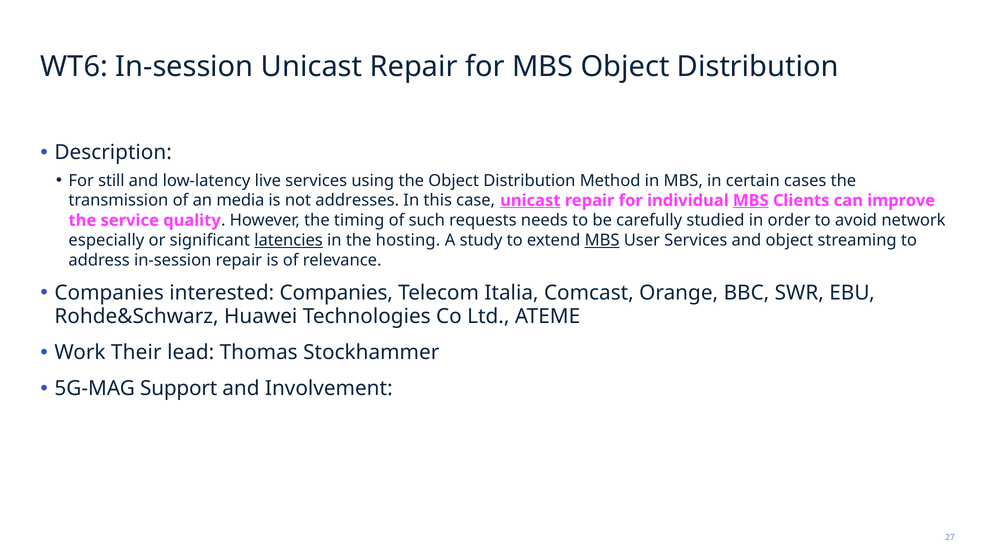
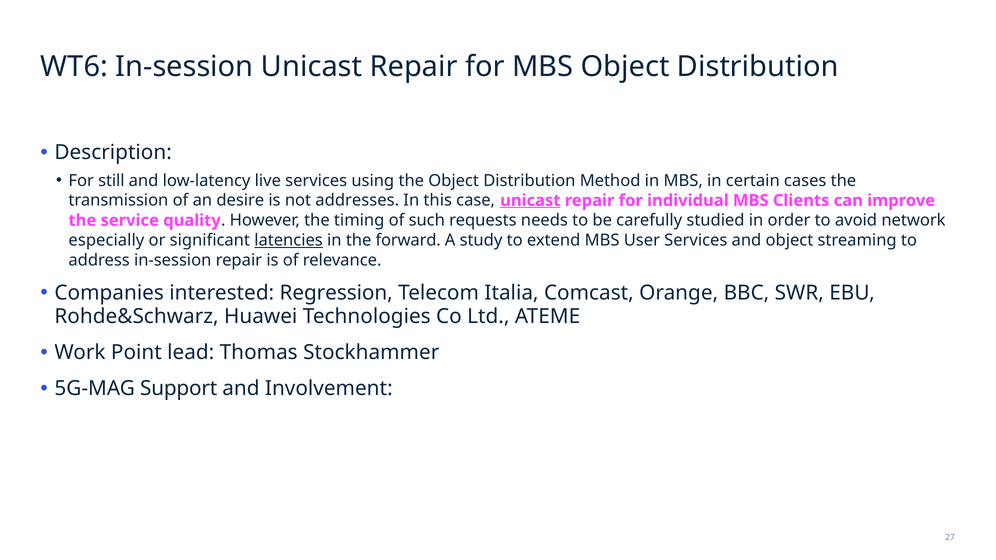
media: media -> desire (240, 201)
MBS underline: present -> none (751, 201)
hosting: hosting -> forward (408, 240)
MBS underline: present -> none (602, 240)
interested Companies: Companies -> Regression (336, 293)
Their: Their -> Point (136, 353)
